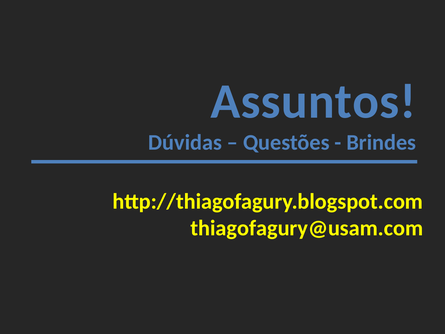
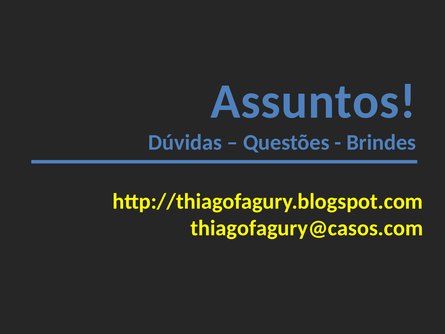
thiagofagury@usam.com: thiagofagury@usam.com -> thiagofagury@casos.com (307, 228)
